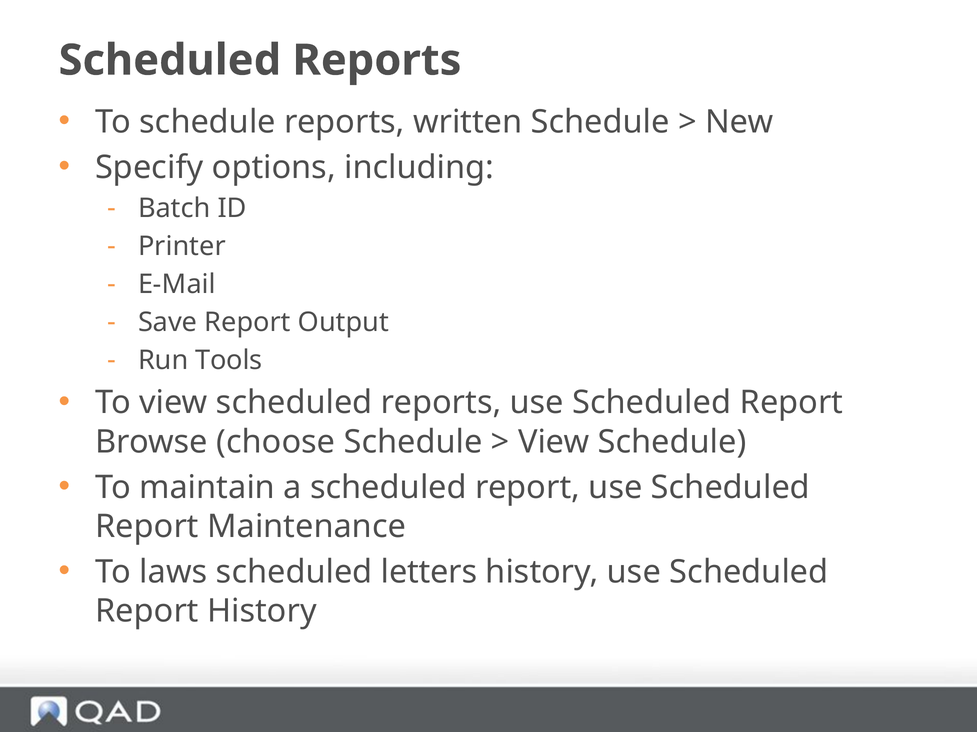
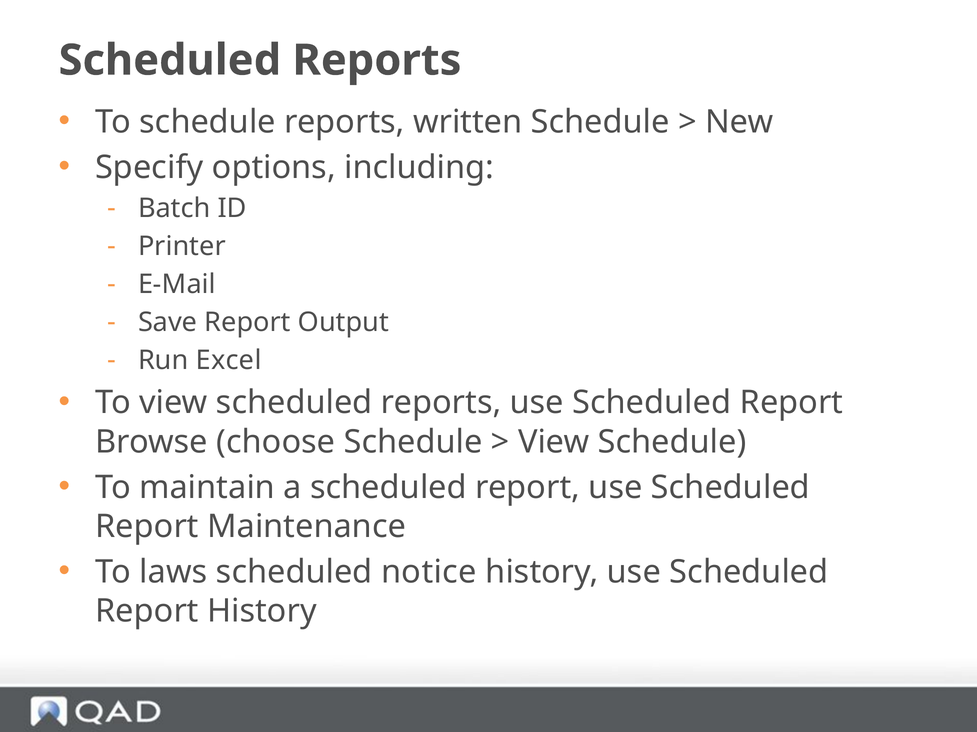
Tools: Tools -> Excel (229, 360)
letters: letters -> notice (429, 572)
